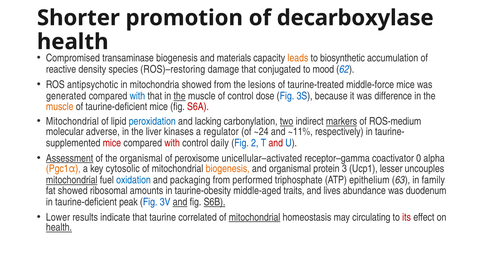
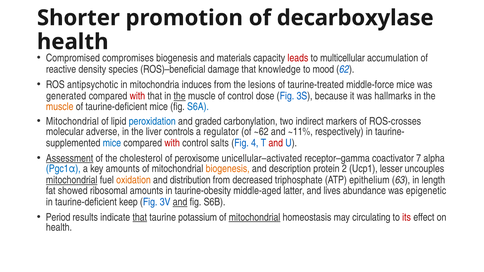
transaminase: transaminase -> compromises (128, 58)
leads colour: orange -> red (298, 58)
biosynthetic: biosynthetic -> multicellular (342, 58)
ROS)–restoring: ROS)–restoring -> ROS)–beneficial (173, 70)
conjugated: conjugated -> knowledge (280, 70)
mitochondria showed: showed -> induces (197, 85)
with colour: blue -> red (137, 96)
difference: difference -> hallmarks (393, 96)
S6A colour: red -> blue (198, 107)
lacking: lacking -> graded (208, 122)
two underline: present -> none (287, 122)
markers underline: present -> none (341, 122)
ROS-medium: ROS-medium -> ROS-crosses (395, 122)
kinases: kinases -> controls (179, 132)
~24: ~24 -> ~62 (261, 132)
mice colour: red -> blue (112, 143)
daily: daily -> salts (220, 143)
2: 2 -> 4 (255, 143)
the organismal: organismal -> cholesterol (141, 158)
0: 0 -> 7 (419, 158)
Pgc1α colour: orange -> blue (63, 169)
key cytosolic: cytosolic -> amounts (123, 169)
and organismal: organismal -> description (290, 169)
3: 3 -> 2 (344, 169)
oxidation colour: blue -> orange (133, 180)
packaging: packaging -> distribution (190, 180)
performed: performed -> decreased (253, 180)
family: family -> length (433, 180)
traits: traits -> latter (294, 191)
duodenum: duodenum -> epigenetic (426, 191)
peak: peak -> keep (128, 202)
S6B underline: present -> none (215, 202)
Lower: Lower -> Period (58, 217)
that underline: none -> present (140, 217)
correlated: correlated -> potassium (198, 217)
health underline: present -> none (59, 228)
